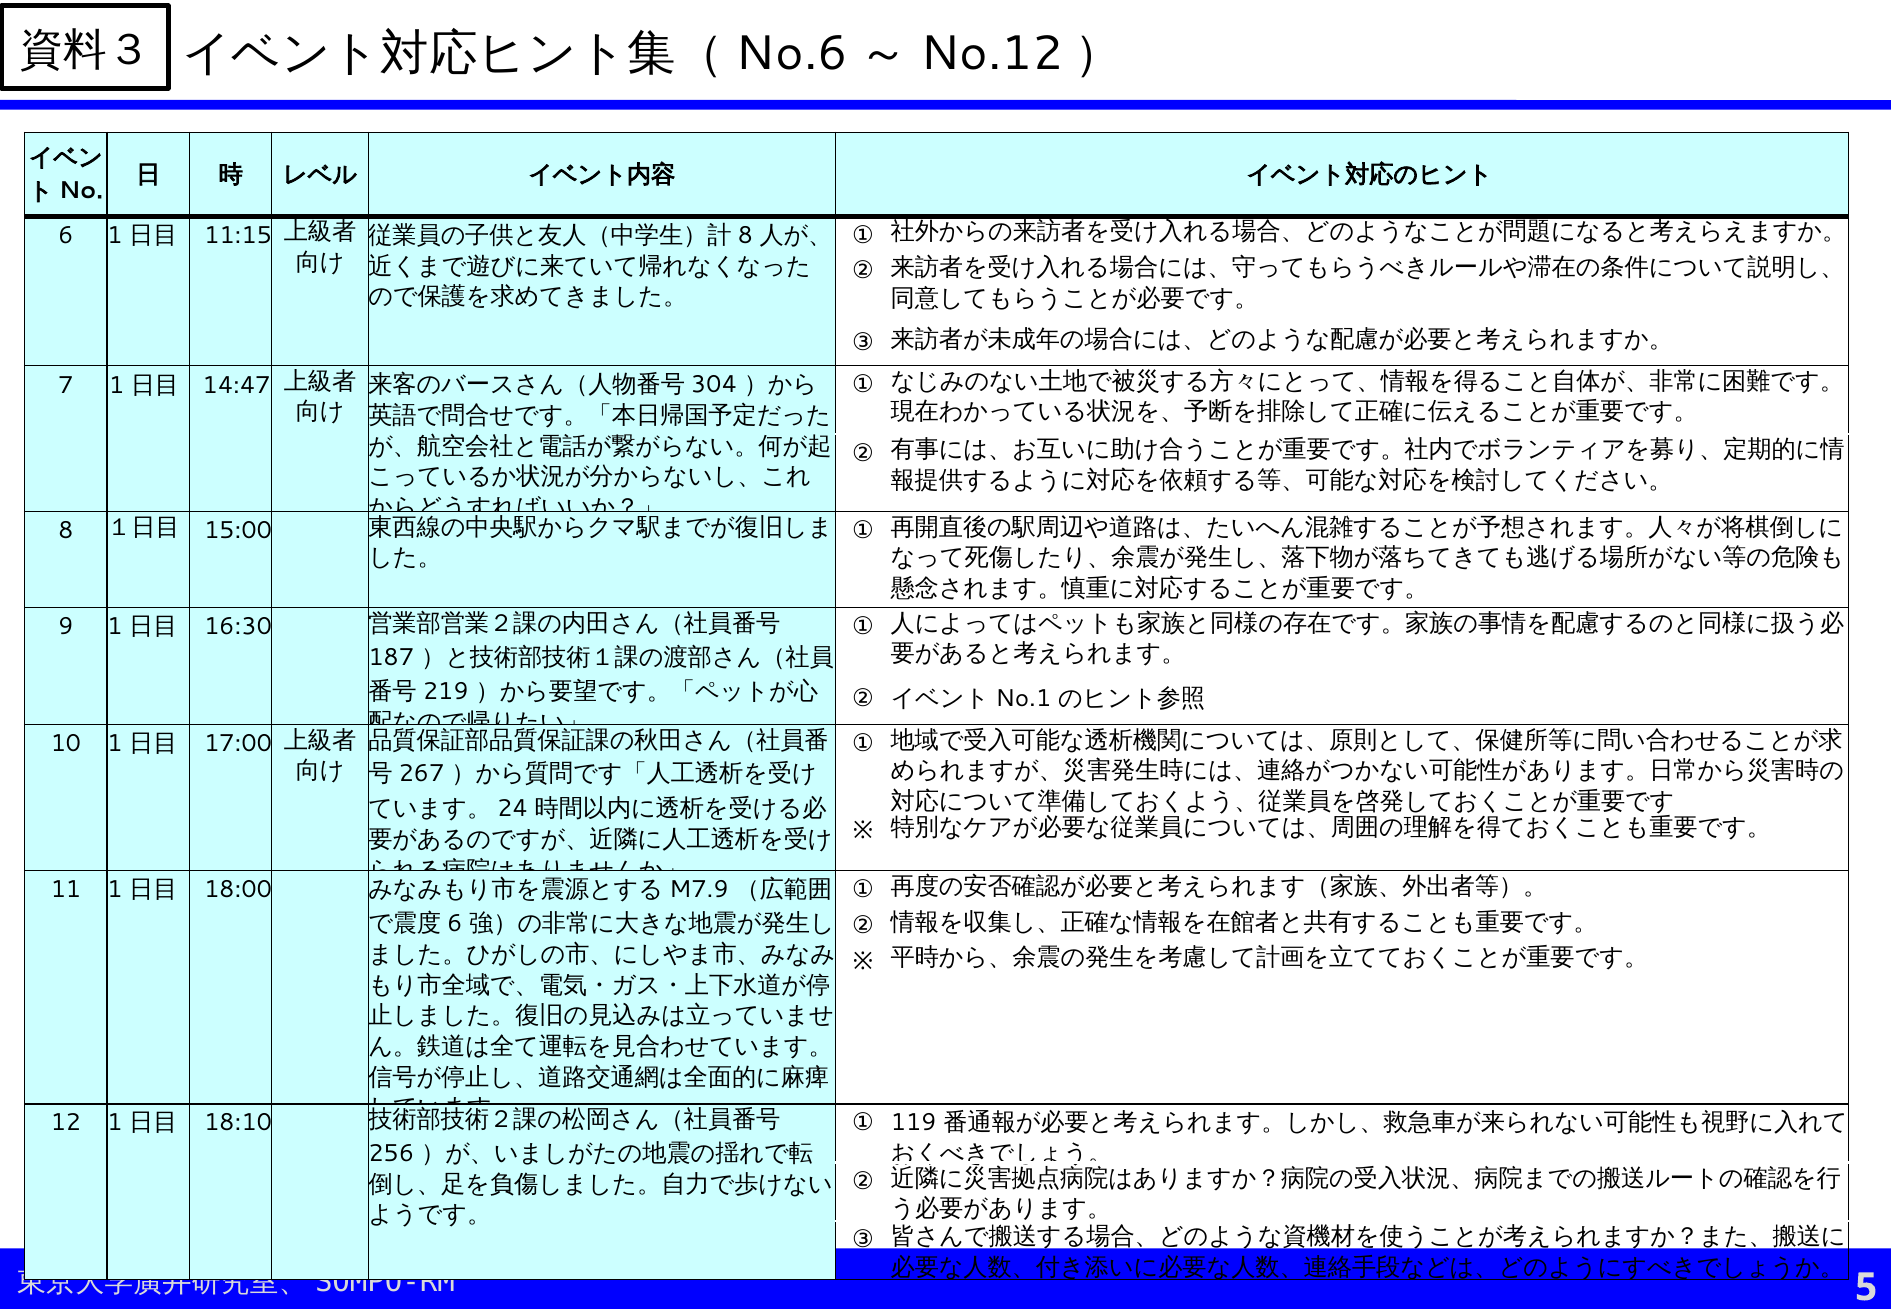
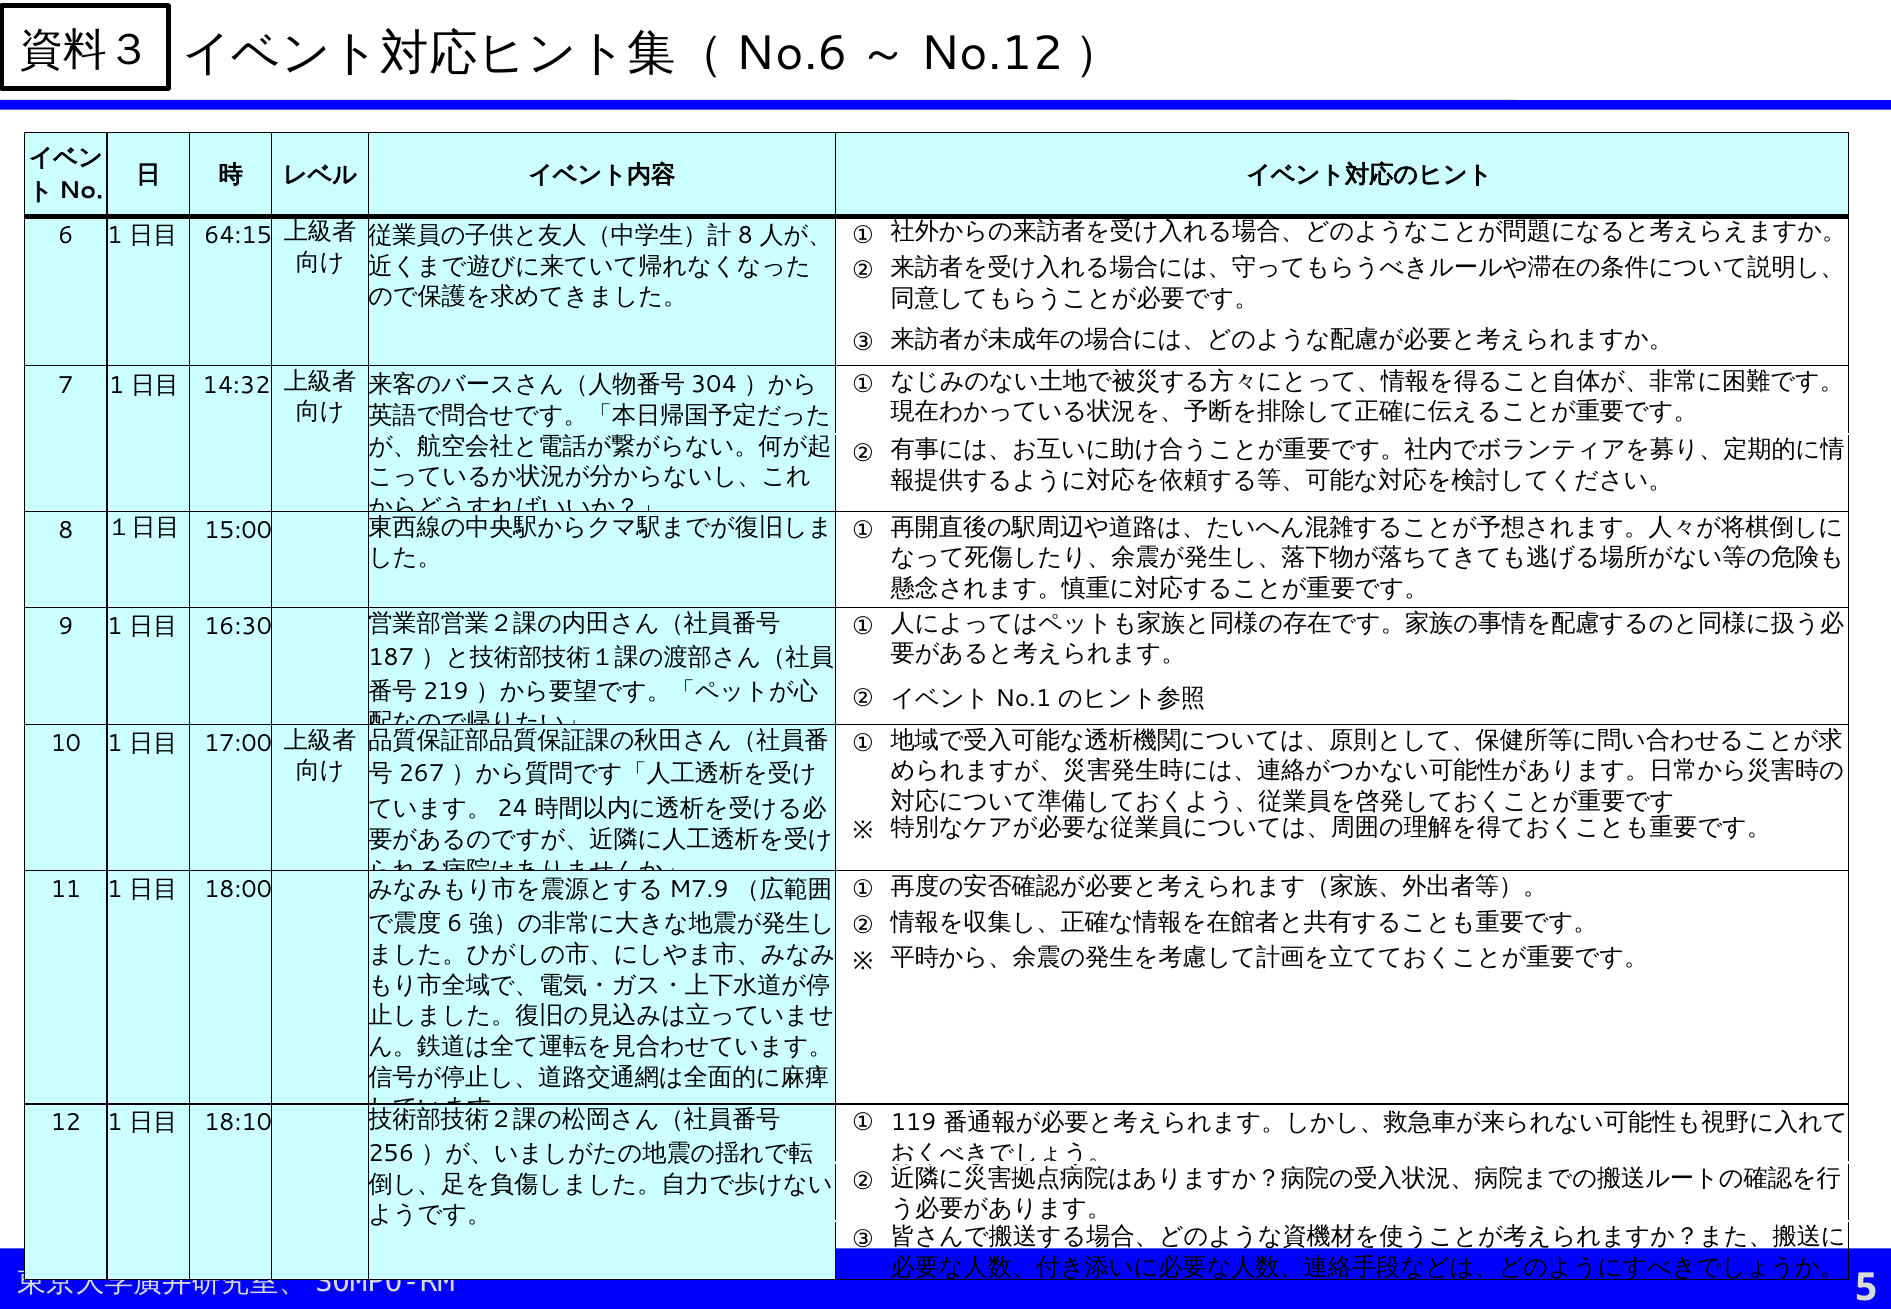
11:15: 11:15 -> 64:15 (238, 235)
14:47: 14:47 -> 14:32 (236, 386)
